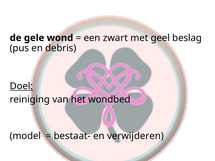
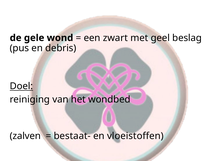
model: model -> zalven (25, 136)
verwijderen: verwijderen -> vloeistoffen (135, 136)
